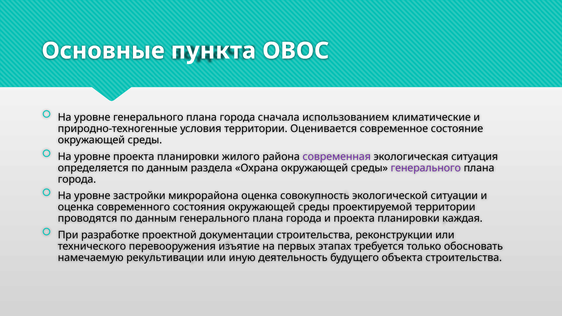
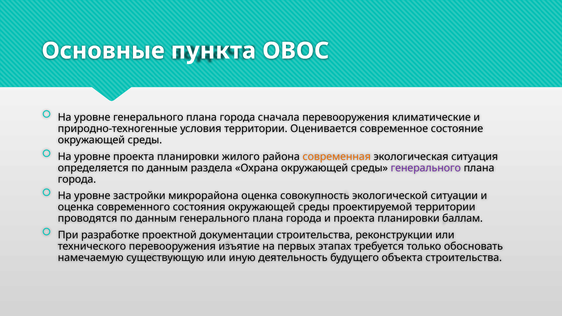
сначала использованием: использованием -> перевооружения (346, 117)
современная colour: purple -> orange (337, 157)
каждая: каждая -> баллам (463, 219)
рекультивации: рекультивации -> существующую (165, 258)
